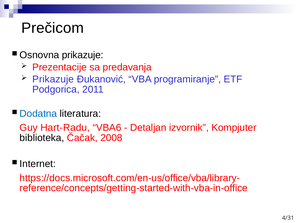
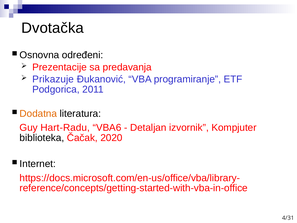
Prečicom: Prečicom -> Dvotačka (53, 28)
Osnovna prikazuje: prikazuje -> određeni (83, 55)
Dodatna colour: blue -> orange (38, 113)
2008: 2008 -> 2020 (111, 138)
